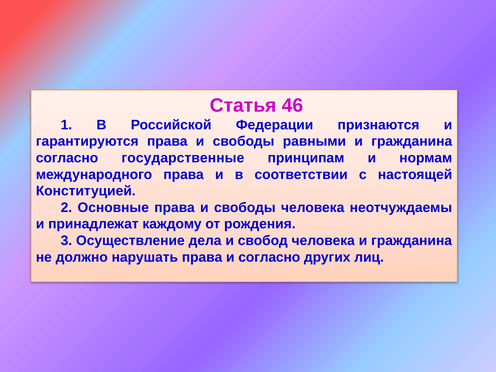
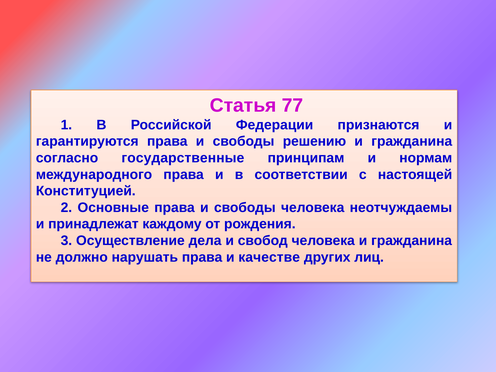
46: 46 -> 77 (292, 105)
равными: равными -> решению (314, 141)
и согласно: согласно -> качестве (269, 257)
